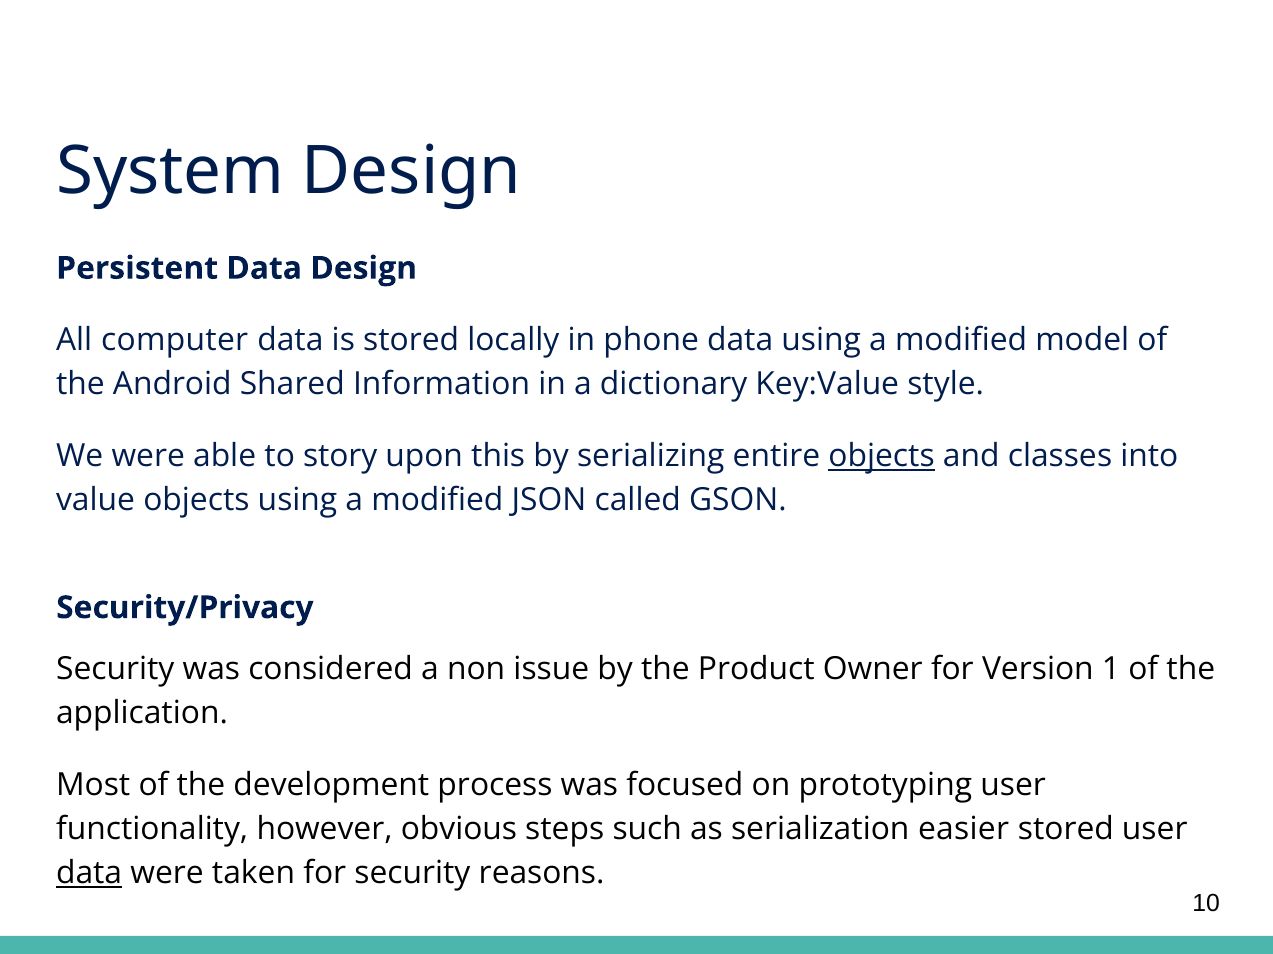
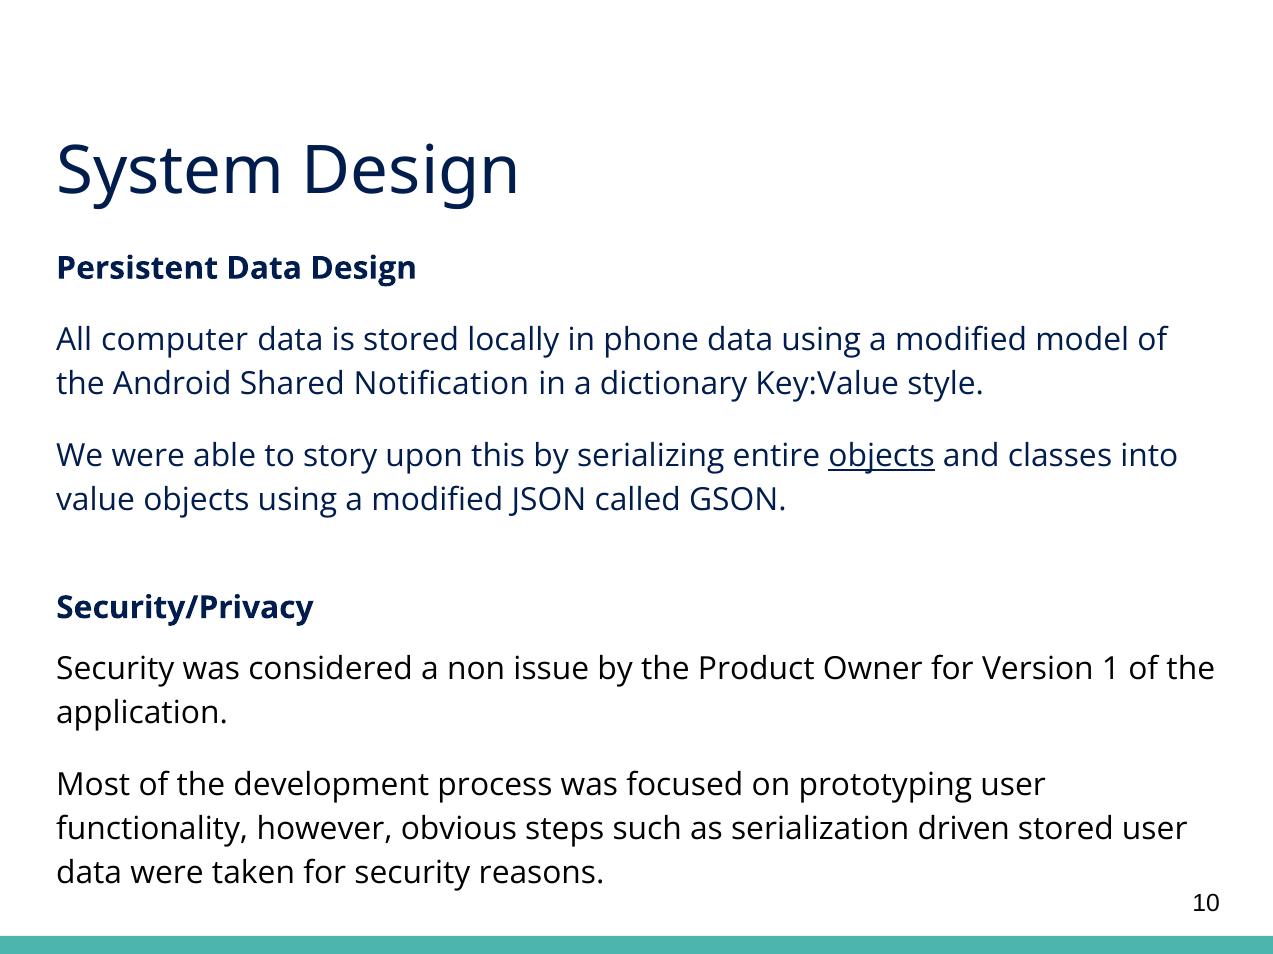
Information: Information -> Notification (441, 385)
easier: easier -> driven (964, 830)
data underline: present -> none (89, 874)
